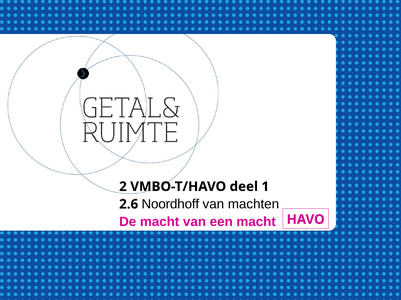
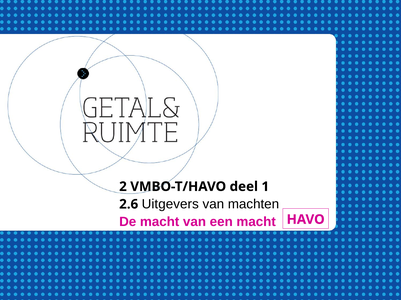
Noordhoff: Noordhoff -> Uitgevers (170, 205)
